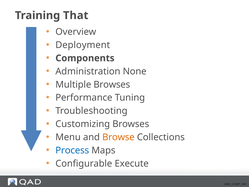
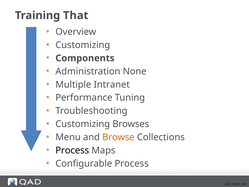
Deployment: Deployment -> Customizing (83, 45)
Multiple Browses: Browses -> Intranet (112, 84)
Process colour: blue -> black (72, 150)
Configurable Execute: Execute -> Process (132, 163)
